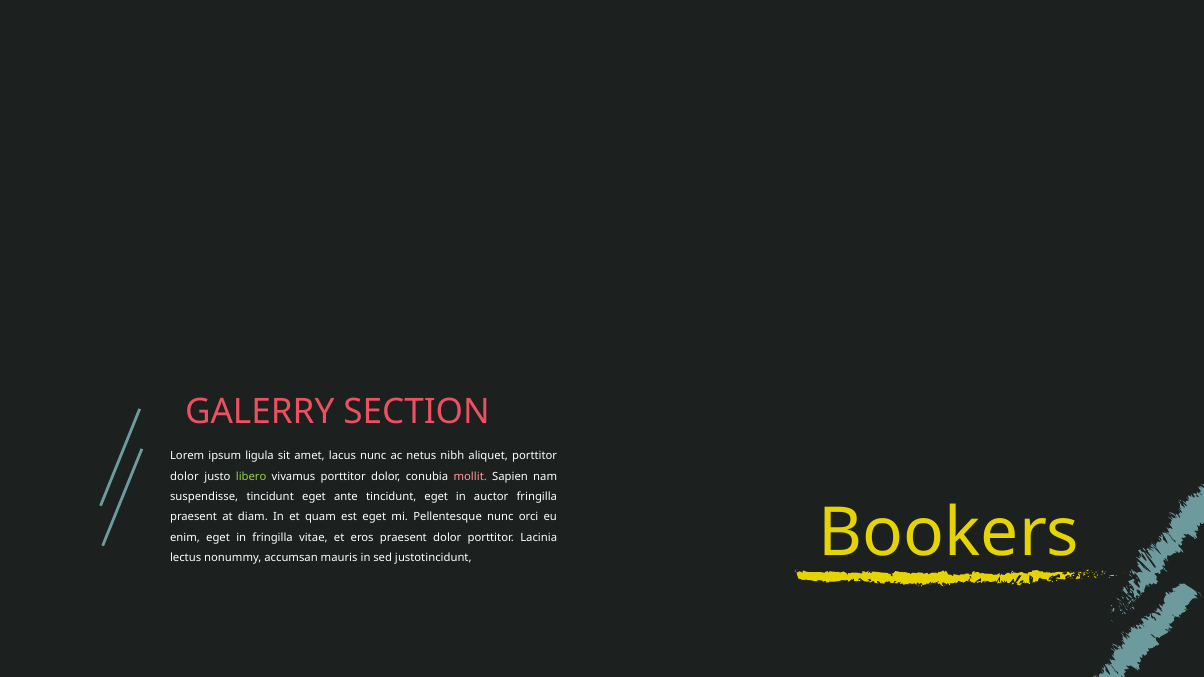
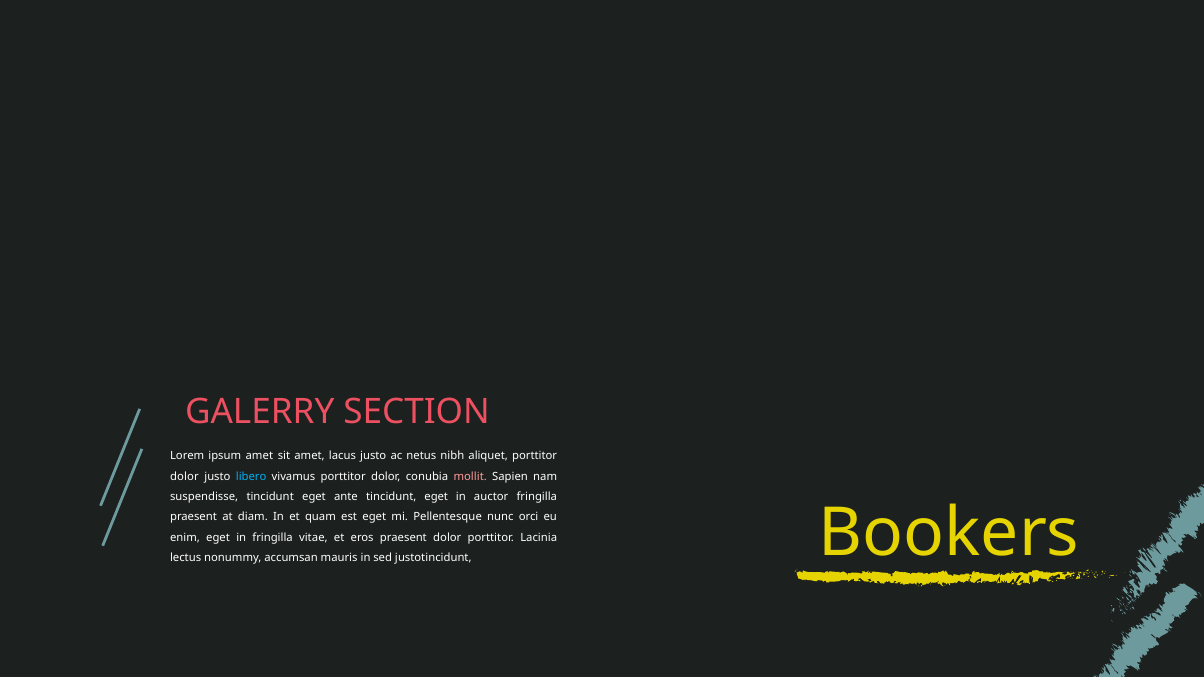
ipsum ligula: ligula -> amet (259, 456)
lacus nunc: nunc -> justo (373, 456)
libero colour: light green -> light blue (251, 477)
